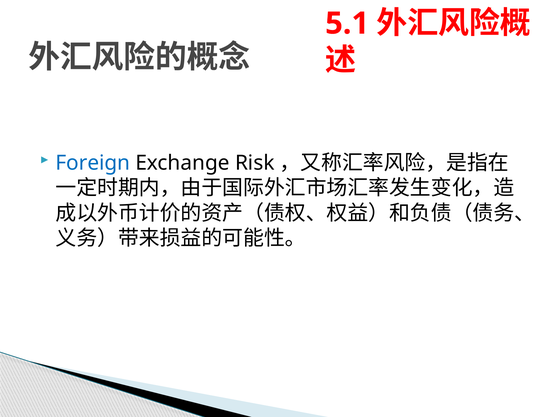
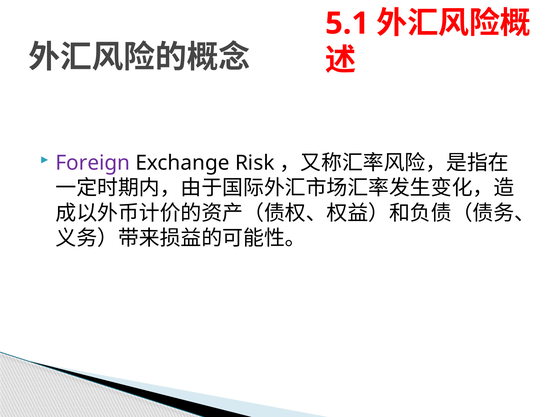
Foreign colour: blue -> purple (93, 163)
